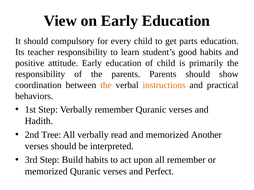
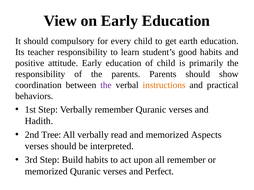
parts: parts -> earth (188, 41)
the colour: orange -> purple (106, 85)
Another: Another -> Aspects (206, 135)
